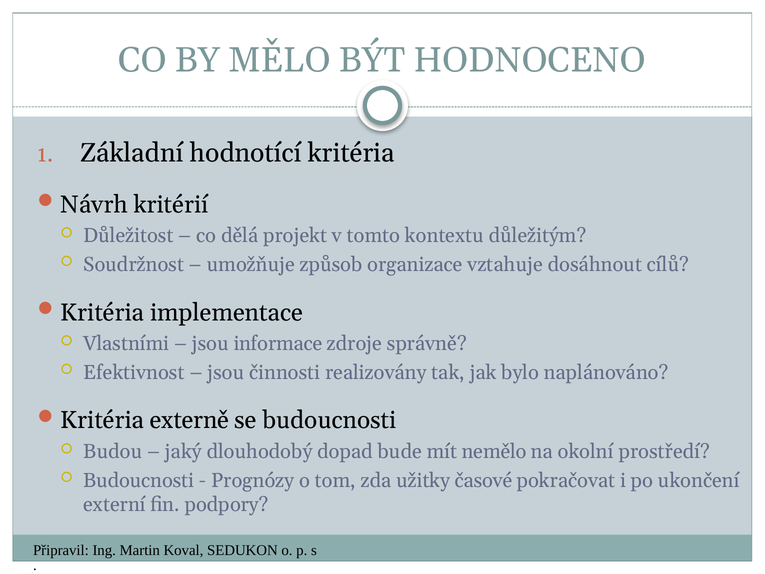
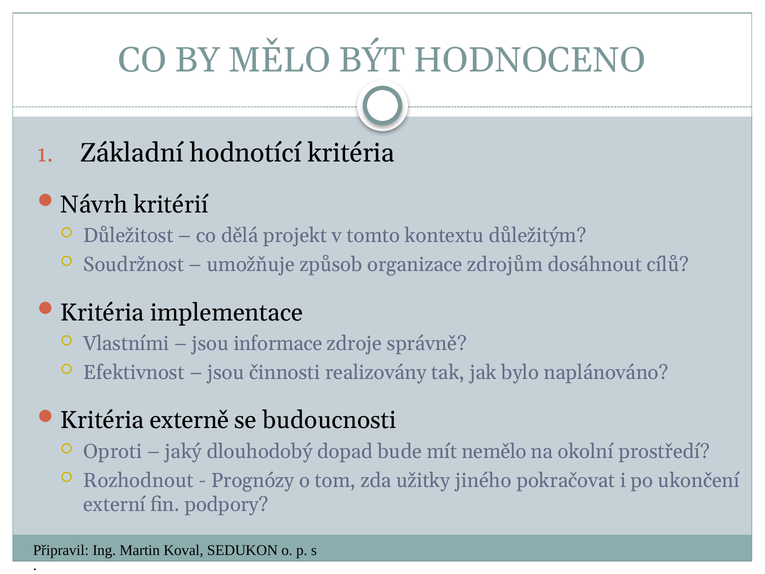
vztahuje: vztahuje -> zdrojům (505, 264)
Budou: Budou -> Oproti (113, 451)
Budoucnosti: Budoucnosti -> Rozhodnout (139, 480)
časové: časové -> jiného (483, 480)
